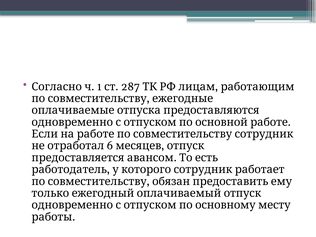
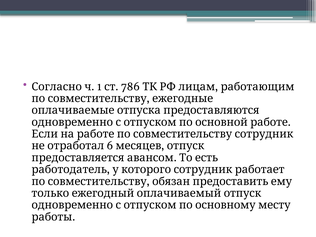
287: 287 -> 786 (130, 87)
